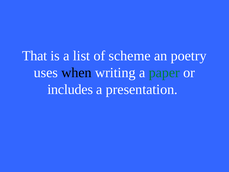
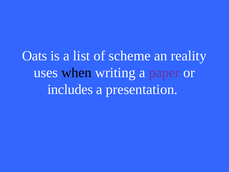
That: That -> Oats (35, 56)
poetry: poetry -> reality (189, 56)
paper colour: green -> purple (164, 73)
